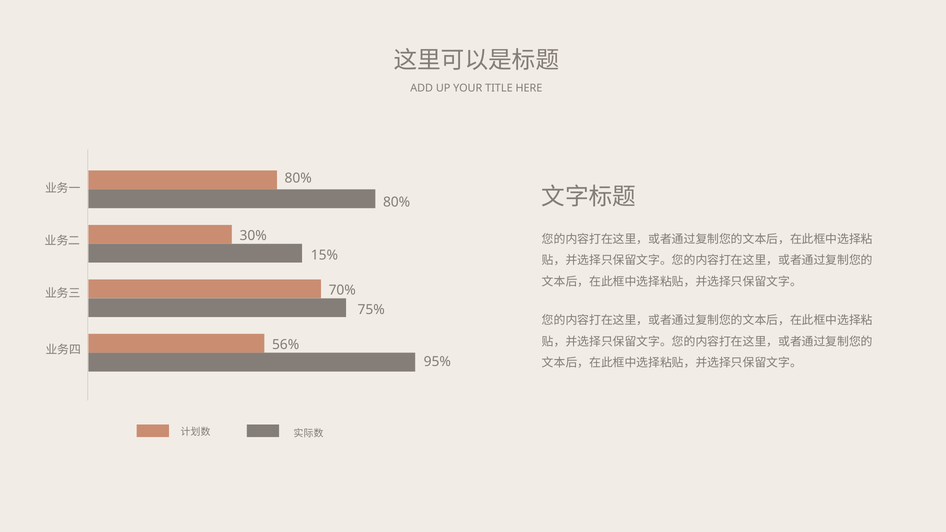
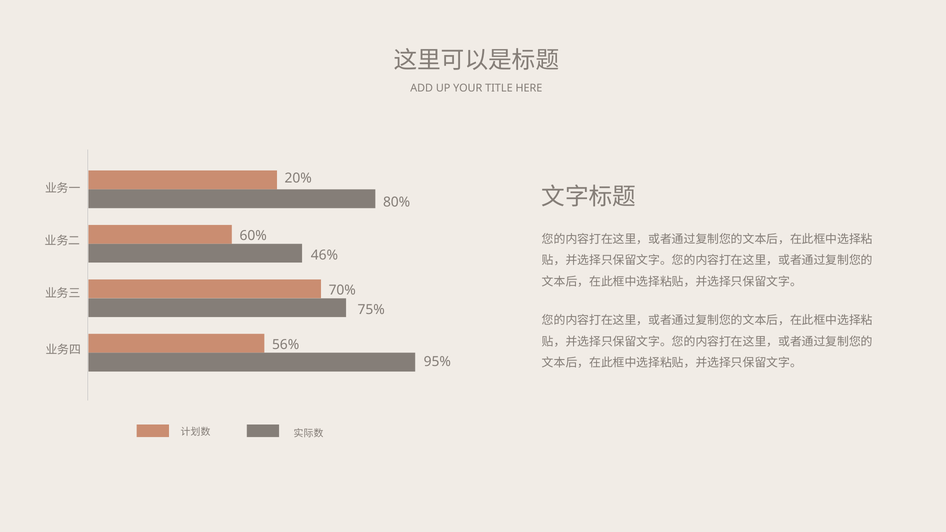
80%: 80% -> 20% (298, 178)
30%: 30% -> 60% (253, 236)
15%: 15% -> 46% (324, 255)
